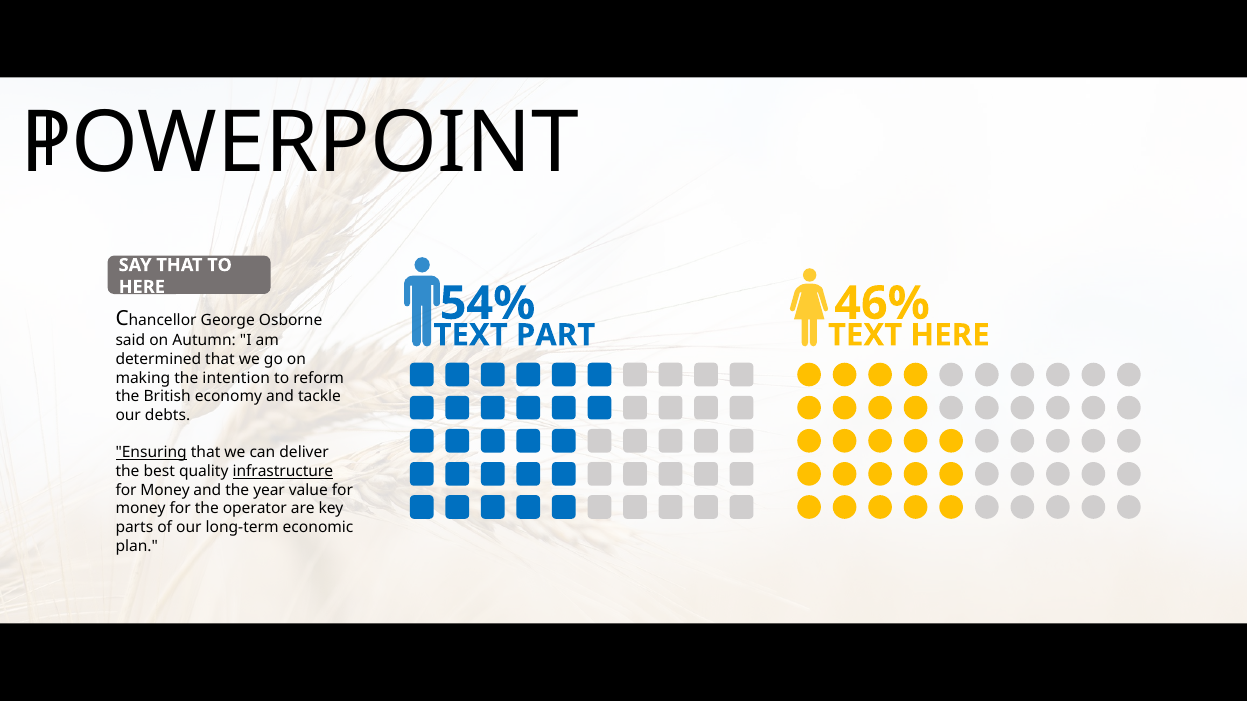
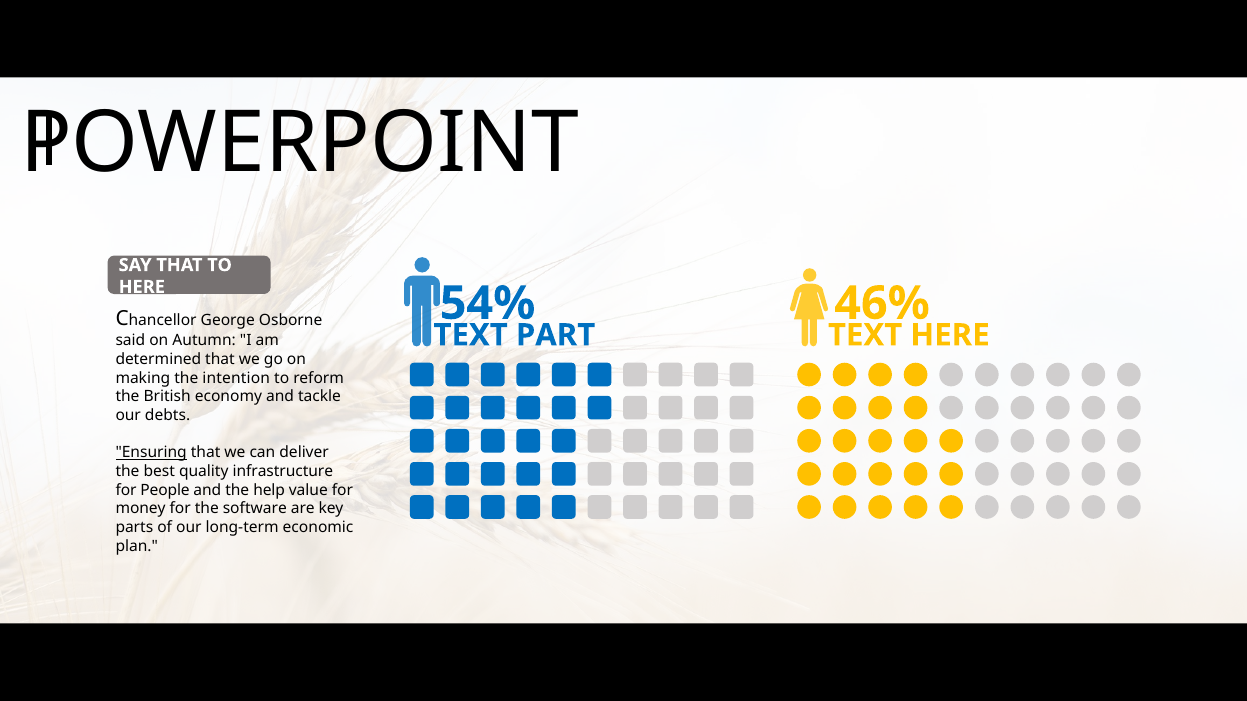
infrastructure underline: present -> none (283, 472)
Money: Money -> People (165, 490)
year: year -> help (269, 490)
operator: operator -> software (255, 509)
